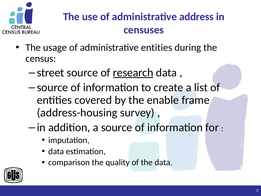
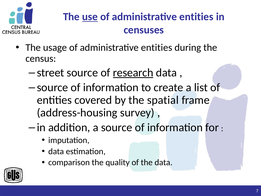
use underline: none -> present (90, 17)
address: address -> entities (196, 17)
enable: enable -> spatial (163, 100)
